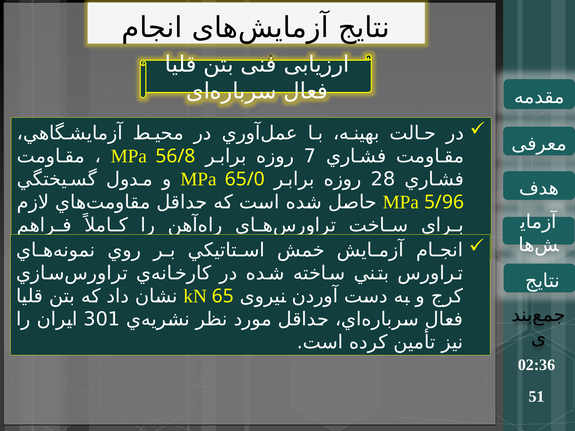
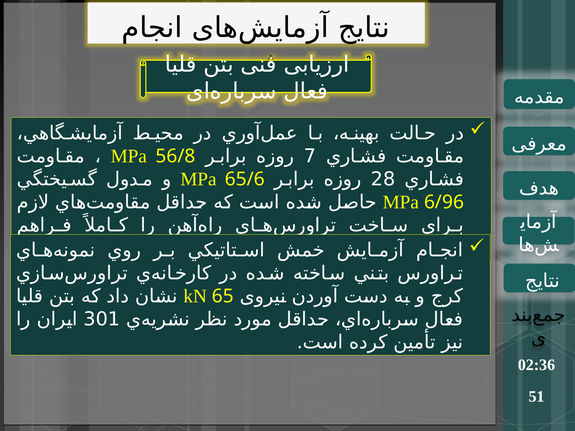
65/0: 65/0 -> 65/6 (245, 179)
5/96: 5/96 -> 6/96 (444, 202)
